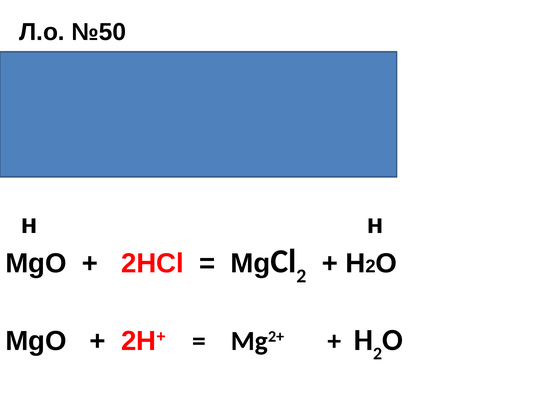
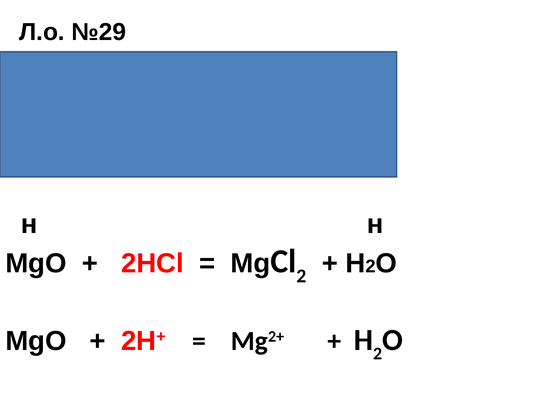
№50: №50 -> №29 (99, 32)
